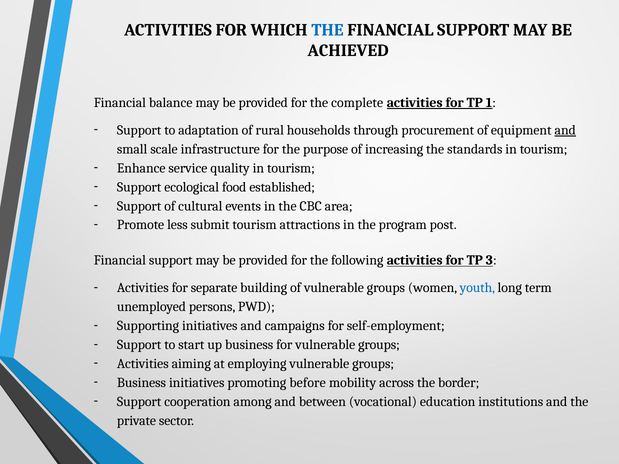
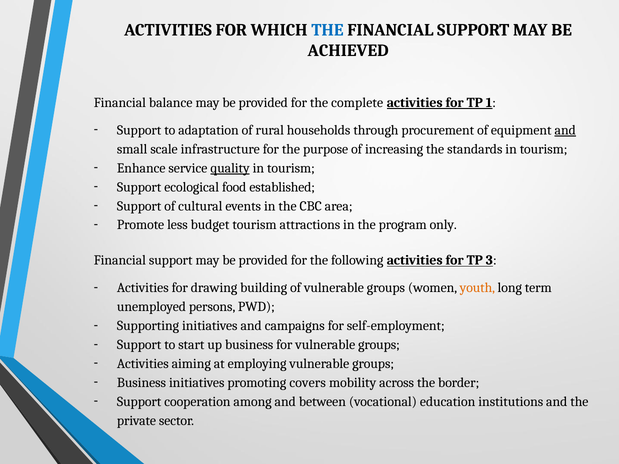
quality underline: none -> present (230, 168)
submit: submit -> budget (210, 225)
post: post -> only (443, 225)
separate: separate -> drawing (214, 288)
youth colour: blue -> orange (477, 288)
before: before -> covers (308, 383)
